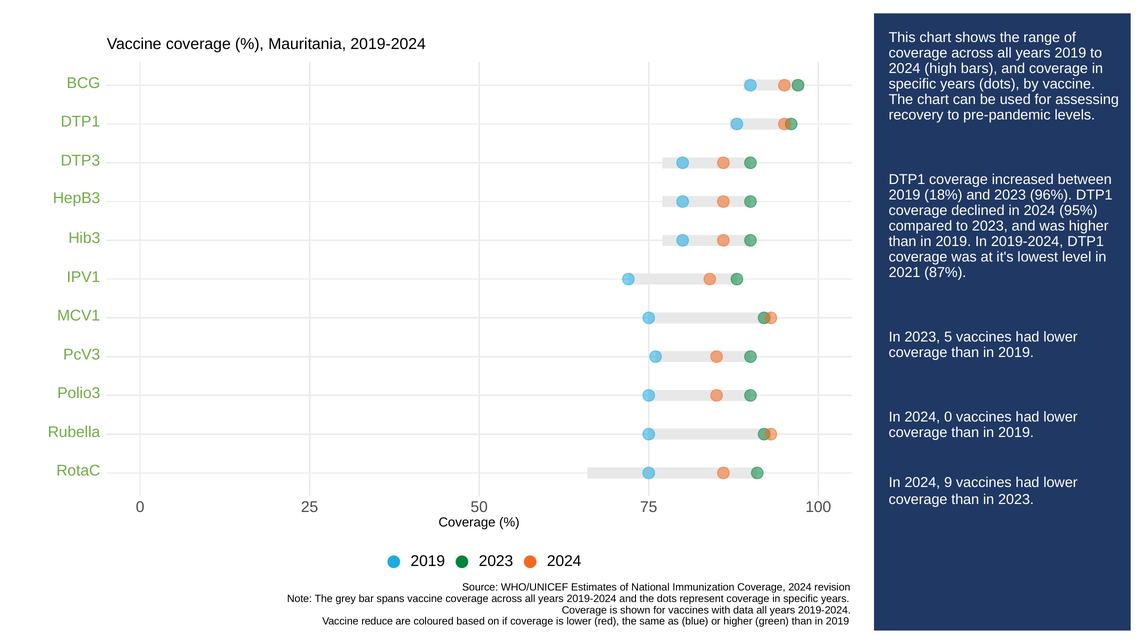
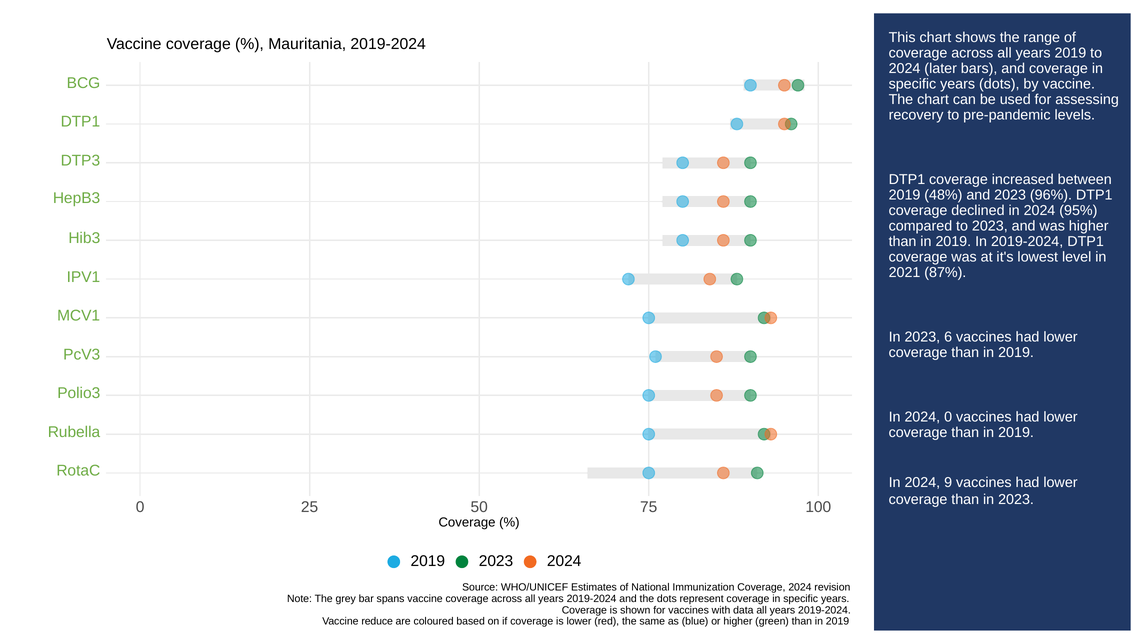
high: high -> later (941, 69)
18%: 18% -> 48% (943, 195)
5: 5 -> 6 (948, 337)
